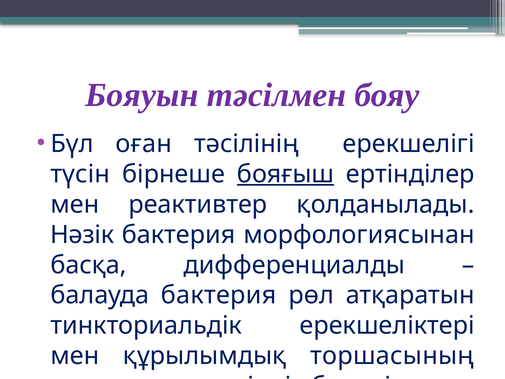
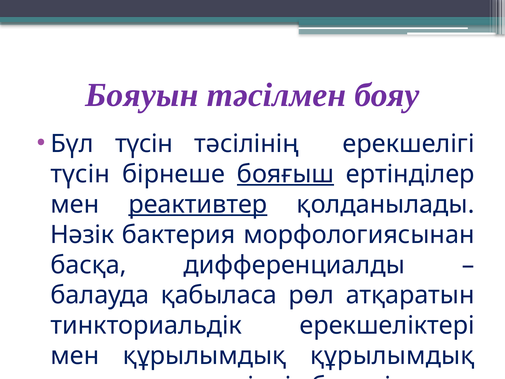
Бүл оған: оған -> түсін (144, 144)
реактивтер underline: none -> present (198, 204)
балауда бактерия: бактерия -> қабыласа (219, 295)
құрылымдық торшасының: торшасының -> құрылымдық (392, 356)
